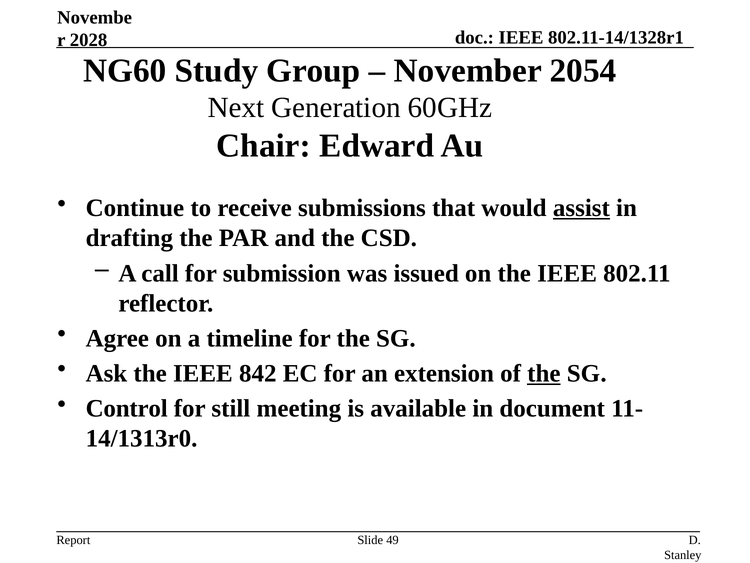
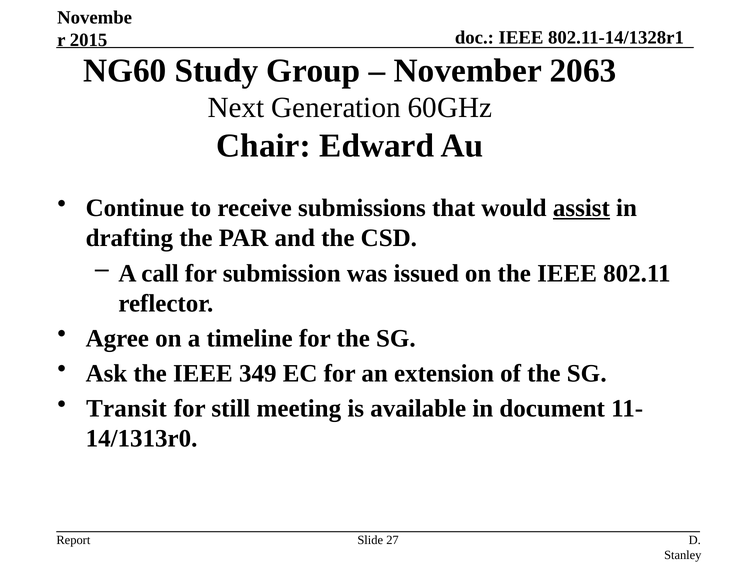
2028: 2028 -> 2015 (89, 40)
2054: 2054 -> 2063 (583, 70)
842: 842 -> 349 (258, 373)
the underline: present -> none (544, 373)
Control: Control -> Transit (126, 408)
49: 49 -> 27 (392, 539)
